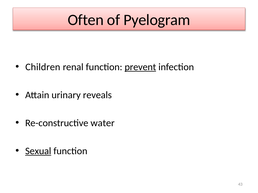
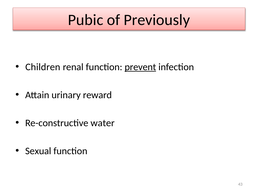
Often: Often -> Pubic (86, 20)
Pyelogram: Pyelogram -> Previously (157, 20)
reveals: reveals -> reward (97, 95)
Sexual underline: present -> none (38, 151)
